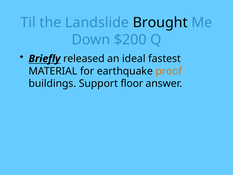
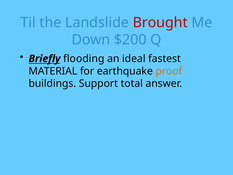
Brought colour: black -> red (160, 23)
released: released -> flooding (84, 59)
floor: floor -> total (132, 83)
